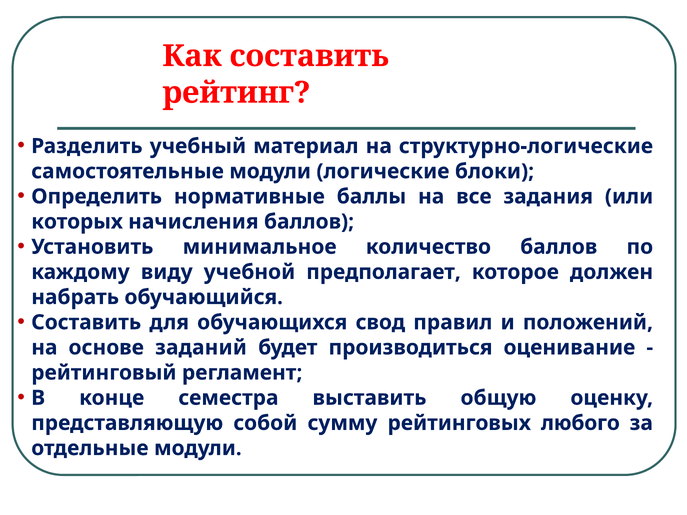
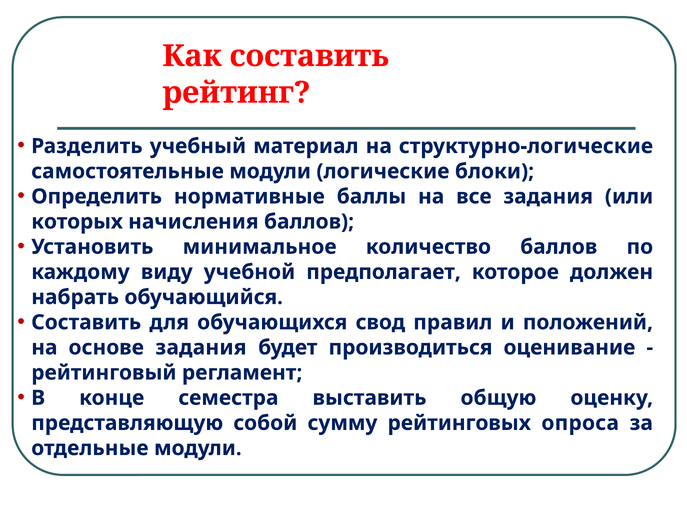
основе заданий: заданий -> задания (201, 348)
любого: любого -> опроса (580, 423)
